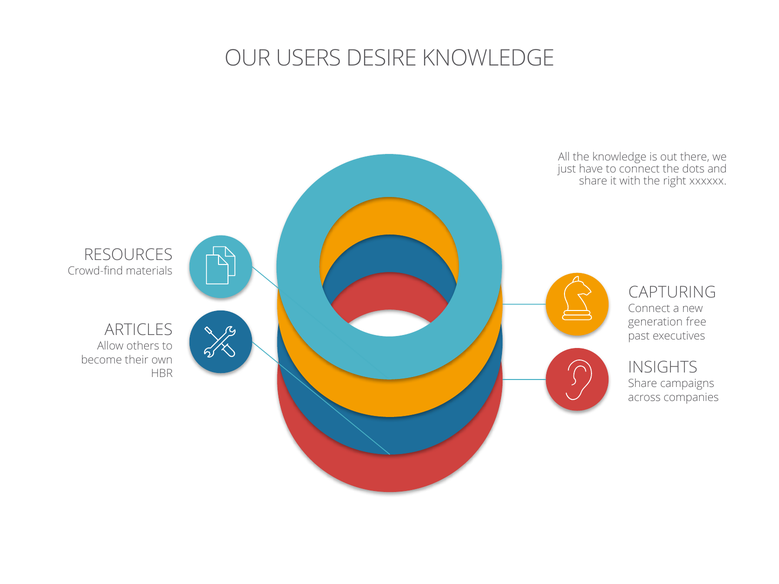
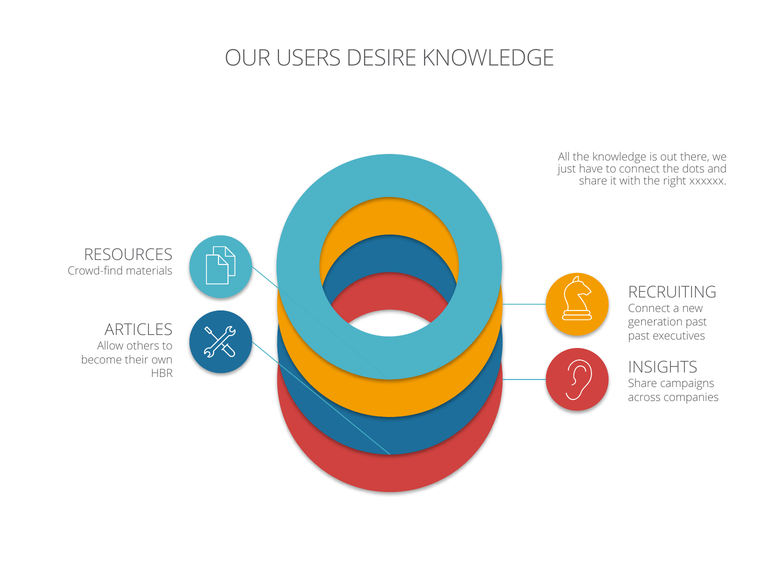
CAPTURING: CAPTURING -> RECRUITING (672, 293)
generation free: free -> past (696, 322)
